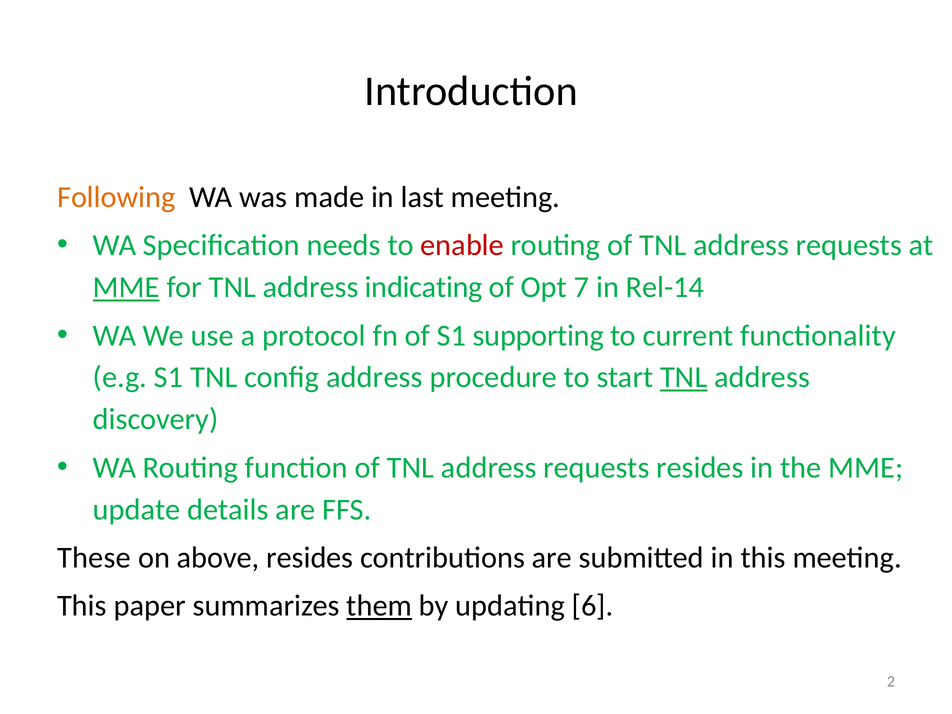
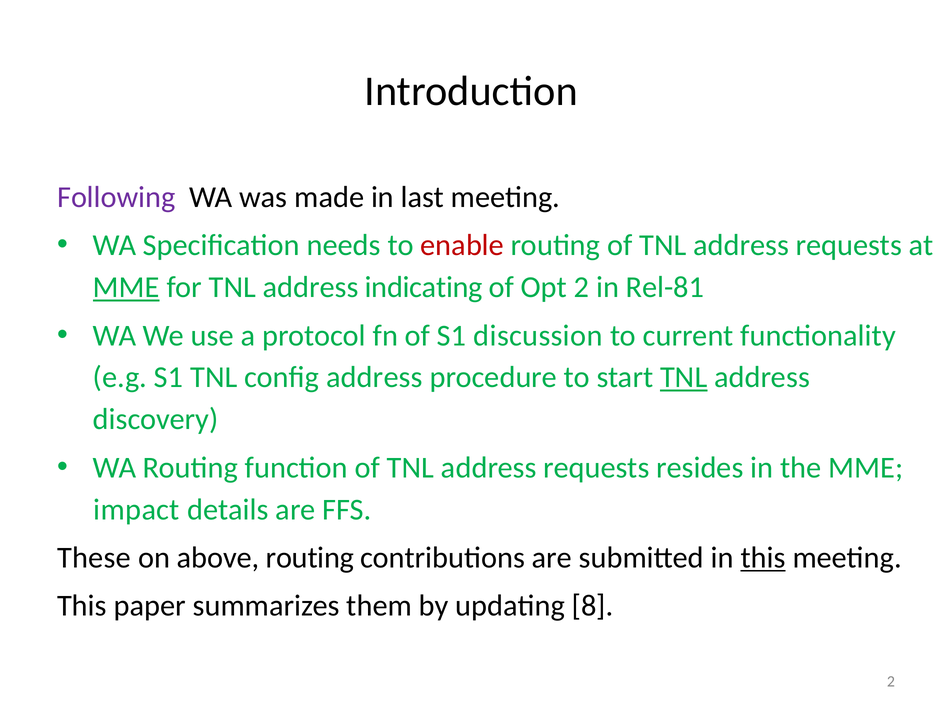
Following colour: orange -> purple (116, 197)
Opt 7: 7 -> 2 (582, 287)
Rel-14: Rel-14 -> Rel-81 (665, 287)
supporting: supporting -> discussion (538, 336)
update: update -> impact (137, 509)
above resides: resides -> routing (310, 558)
this underline: none -> present (763, 558)
them underline: present -> none (379, 606)
6: 6 -> 8 (593, 606)
